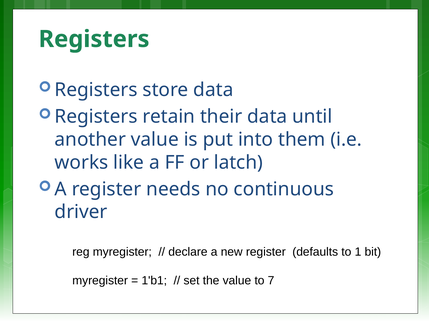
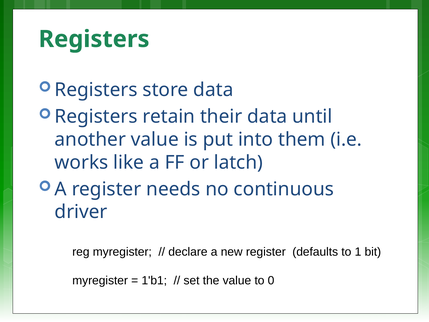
7: 7 -> 0 (271, 280)
